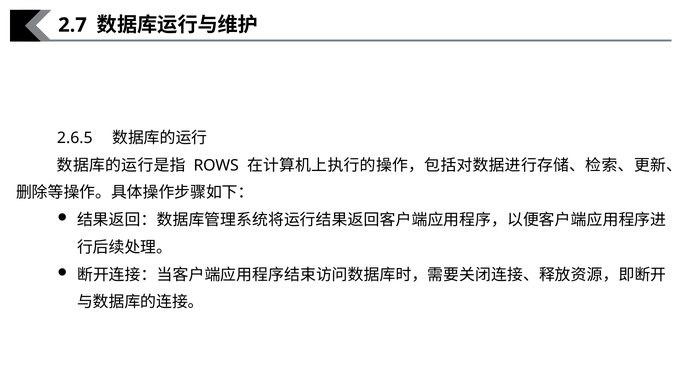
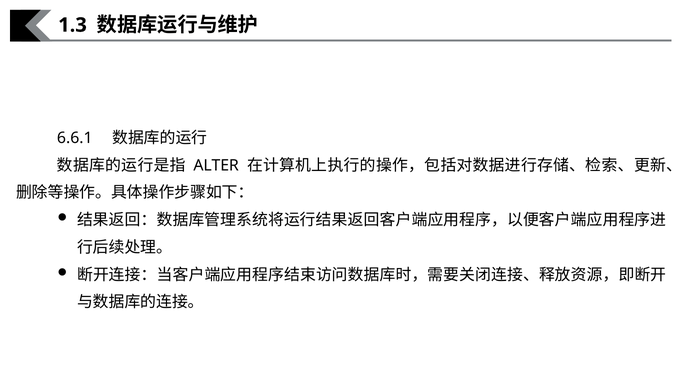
2.7: 2.7 -> 1.3 (73, 25)
2.6.5: 2.6.5 -> 6.6.1 (75, 138)
ROWS: ROWS -> ALTER (216, 165)
